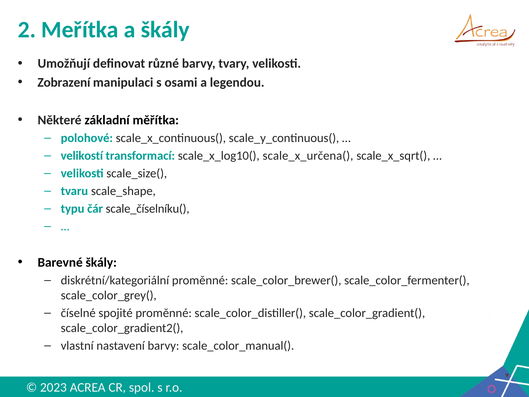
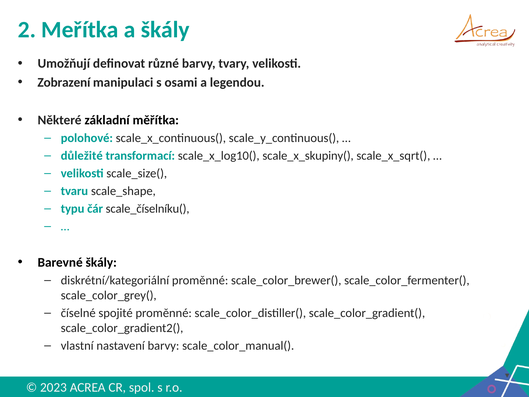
velikostí: velikostí -> důležité (82, 156)
scale_x_určena(: scale_x_určena( -> scale_x_skupiny( (308, 156)
